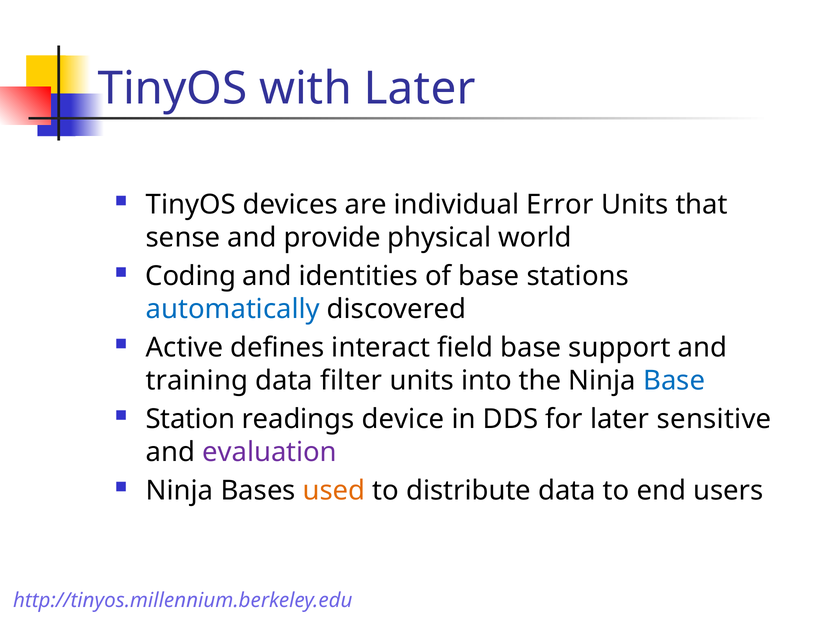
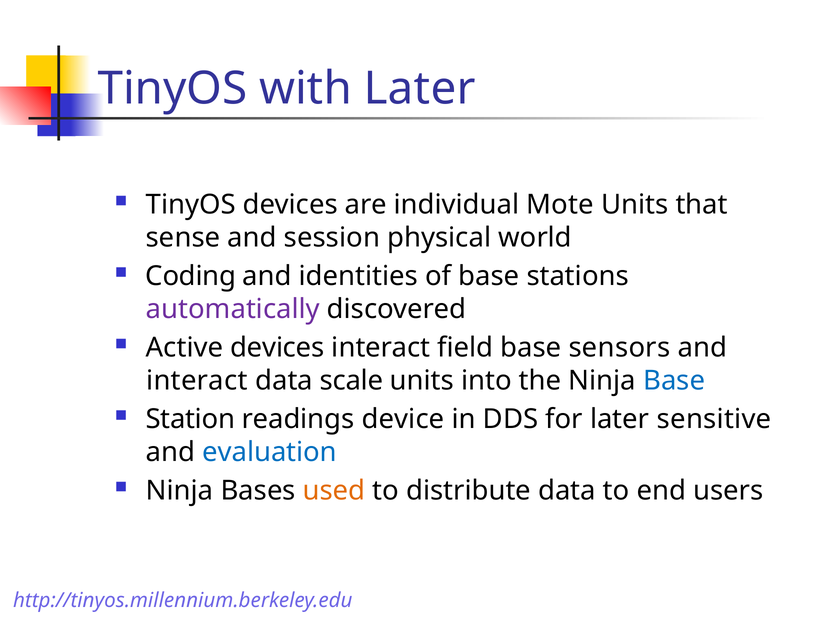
Error: Error -> Mote (560, 205)
provide: provide -> session (332, 238)
automatically colour: blue -> purple (233, 309)
Active defines: defines -> devices (277, 348)
support: support -> sensors (619, 348)
training: training -> interact (197, 381)
filter: filter -> scale (352, 381)
evaluation colour: purple -> blue (270, 452)
